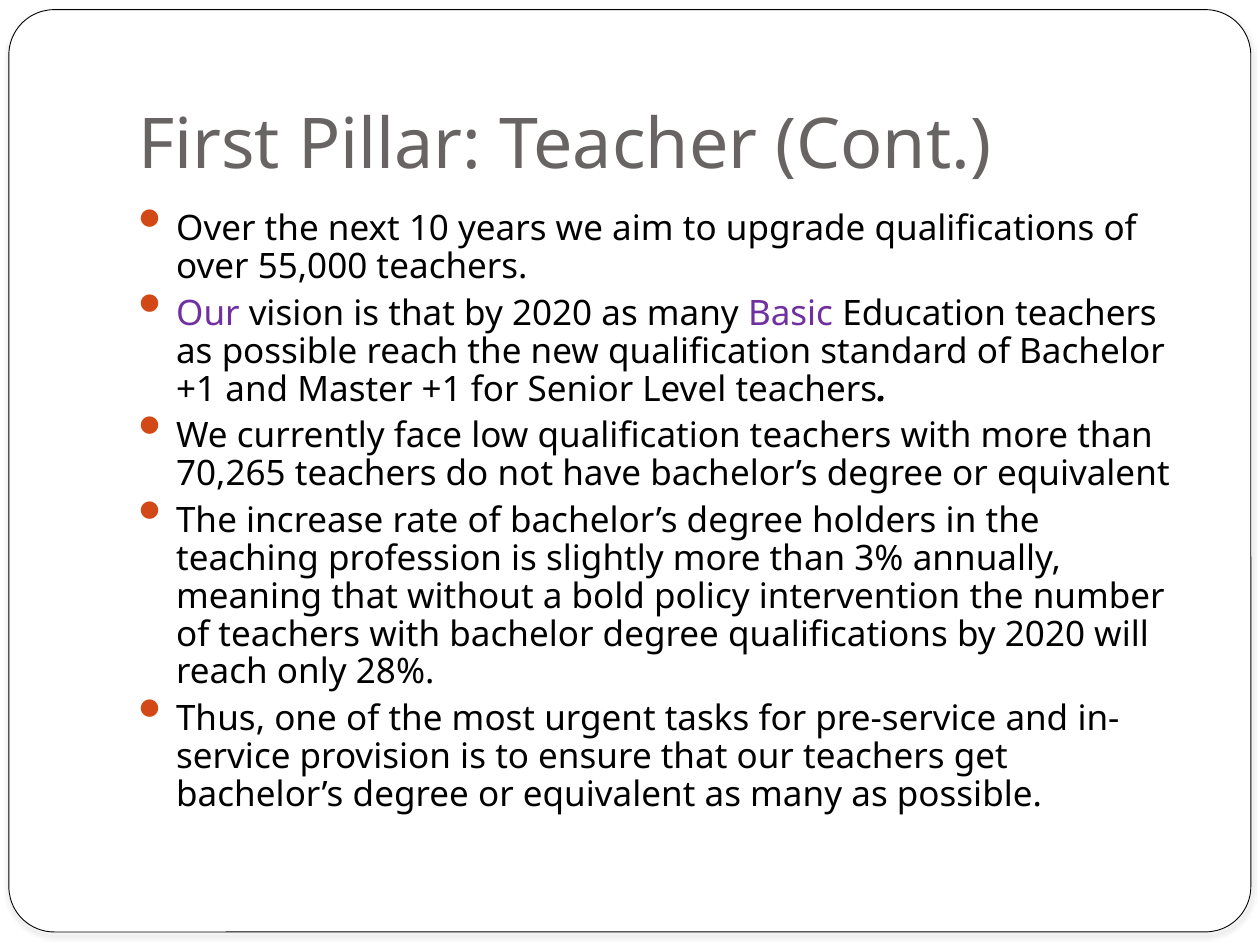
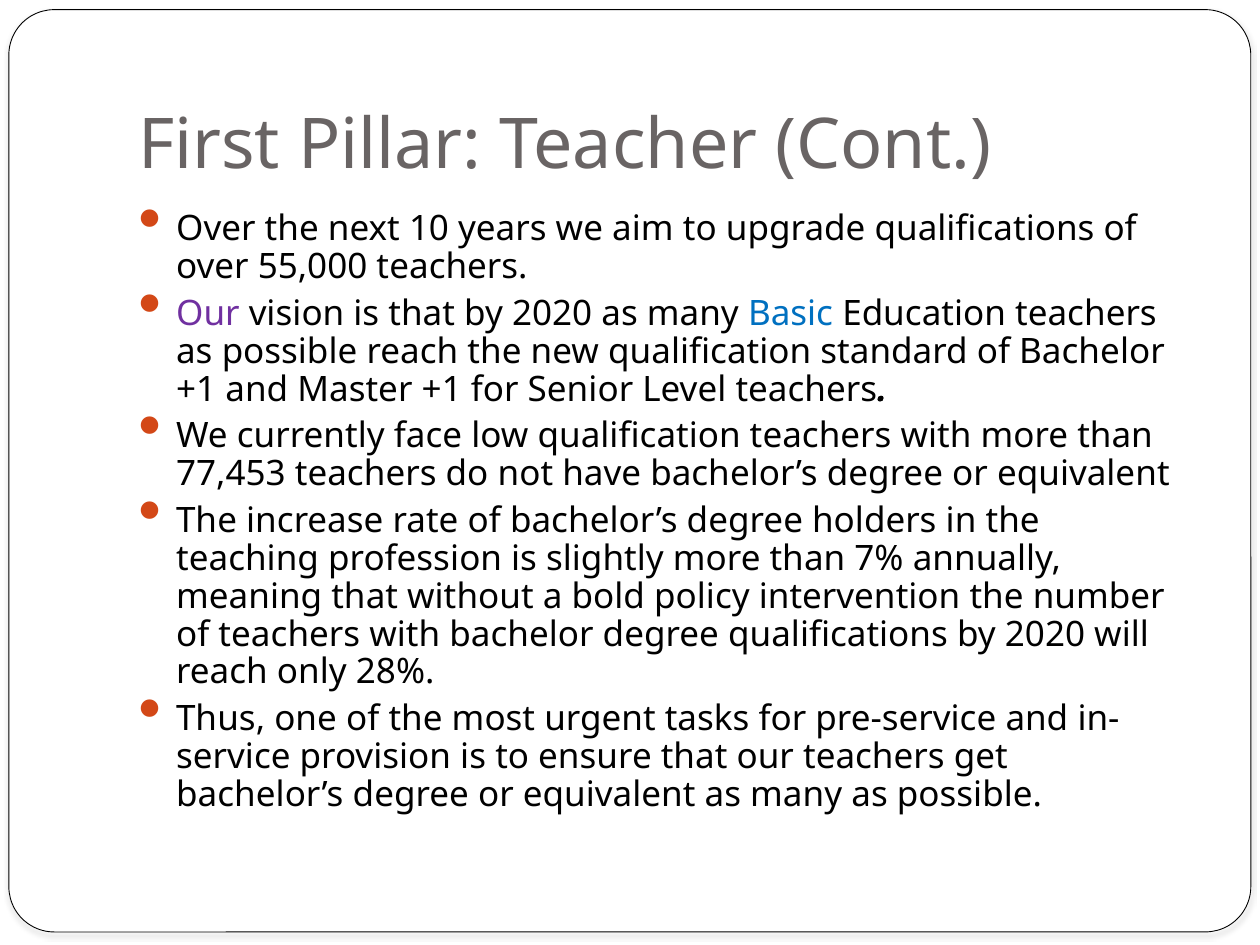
Basic colour: purple -> blue (791, 314)
70,265: 70,265 -> 77,453 (231, 474)
3%: 3% -> 7% (879, 559)
